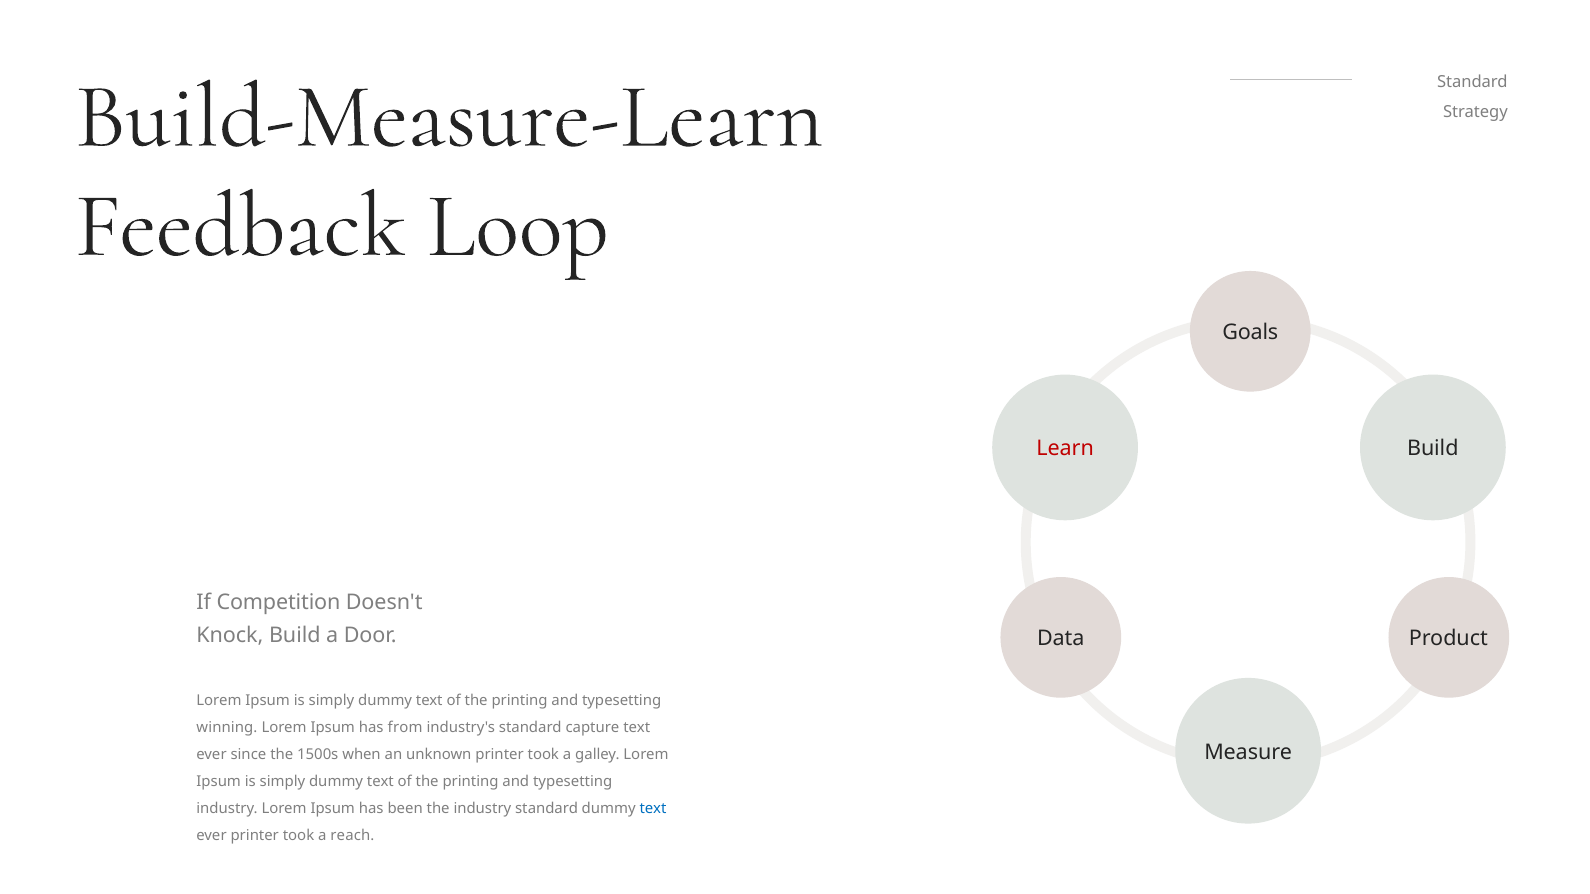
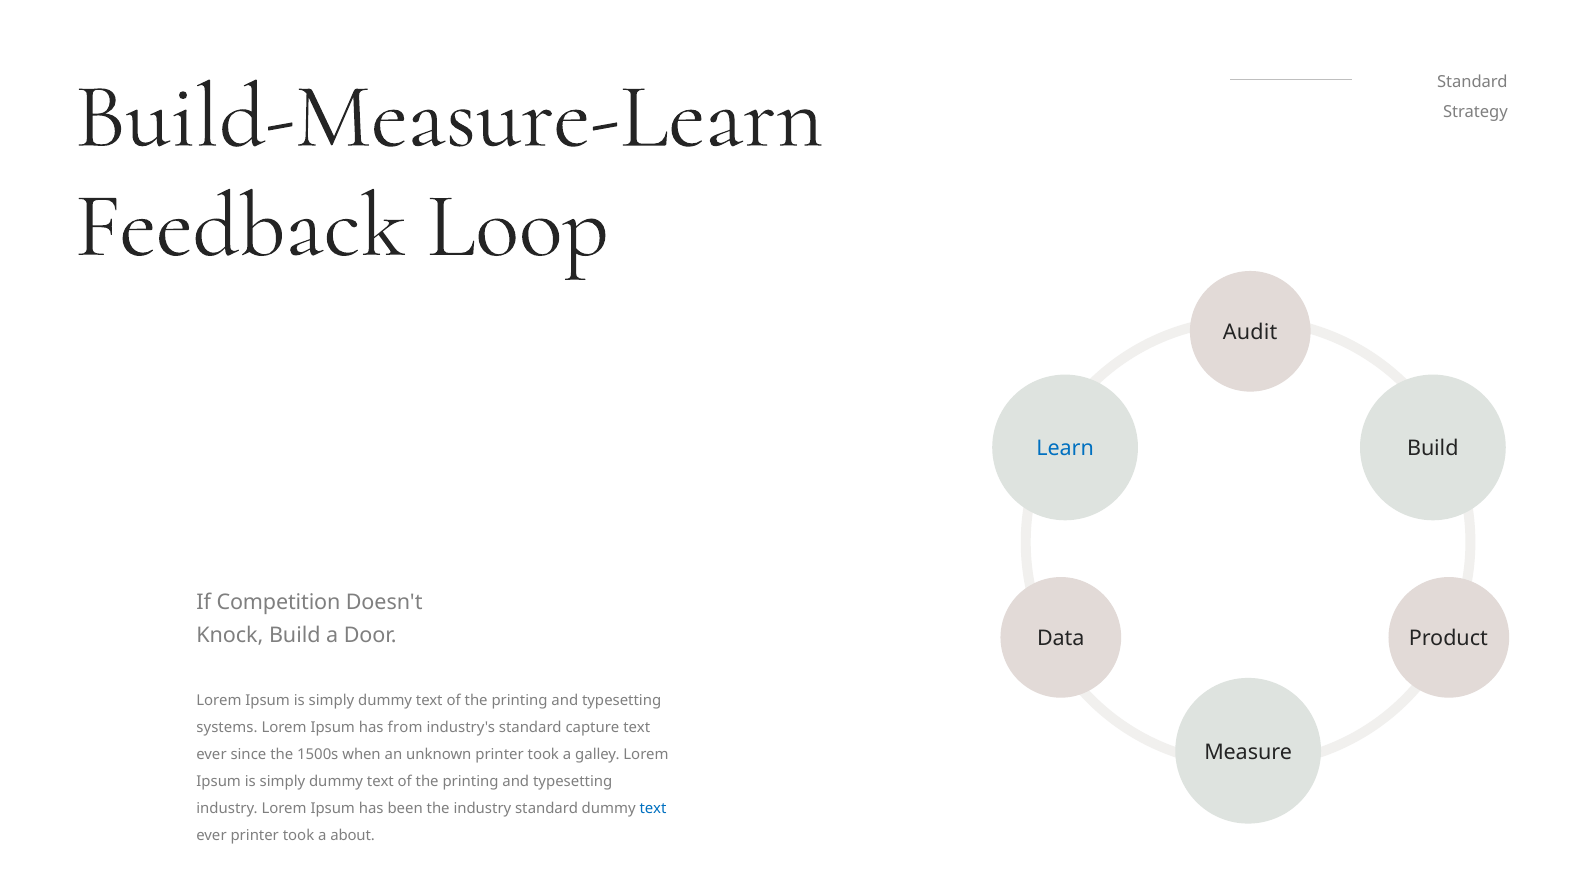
Goals: Goals -> Audit (1250, 333)
Learn colour: red -> blue (1065, 449)
winning: winning -> systems (227, 728)
reach: reach -> about (353, 836)
